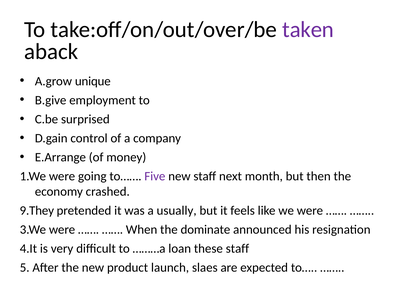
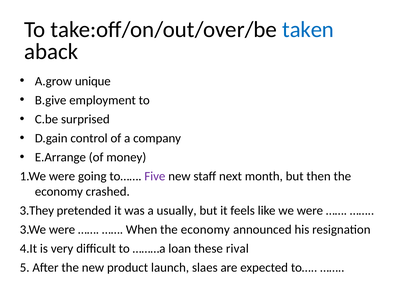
taken colour: purple -> blue (308, 30)
9.They: 9.They -> 3.They (37, 211)
When the dominate: dominate -> economy (205, 230)
these staff: staff -> rival (237, 249)
